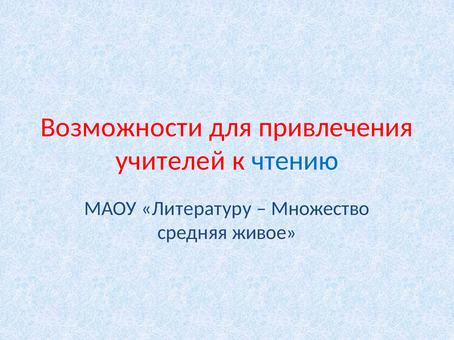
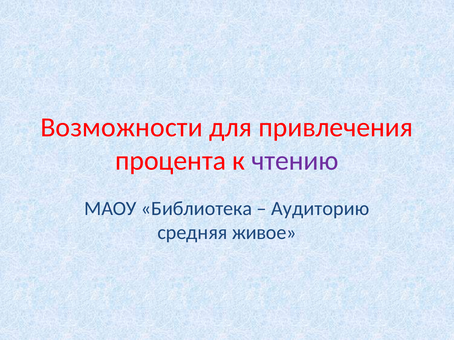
учителей: учителей -> процента (171, 161)
чтению colour: blue -> purple (295, 161)
Литературу: Литературу -> Библиотека (197, 209)
Множество: Множество -> Аудиторию (320, 209)
